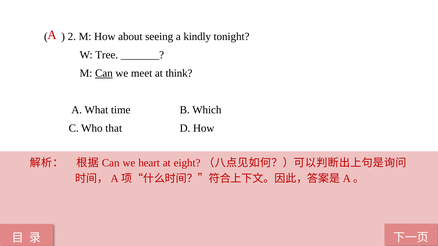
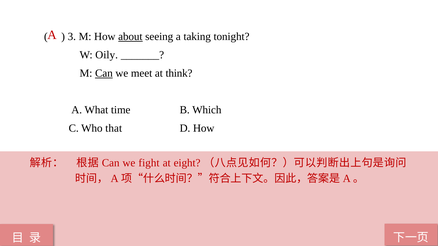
2: 2 -> 3 (72, 37)
about underline: none -> present (130, 37)
kindly: kindly -> taking (197, 37)
Tree: Tree -> Oily (107, 55)
heart: heart -> fight (149, 163)
